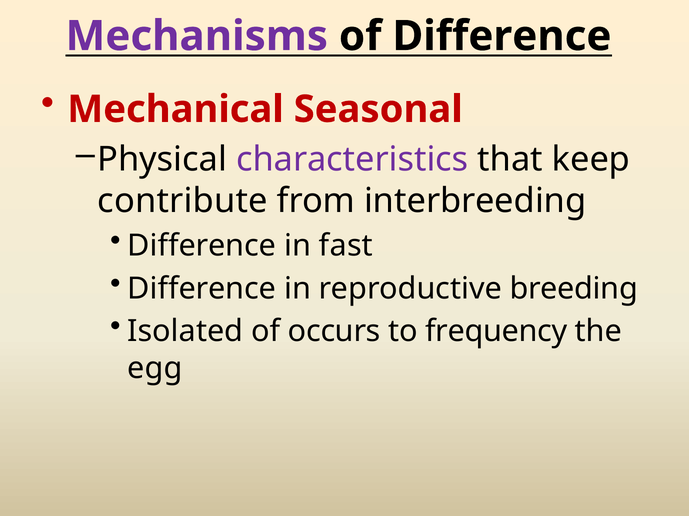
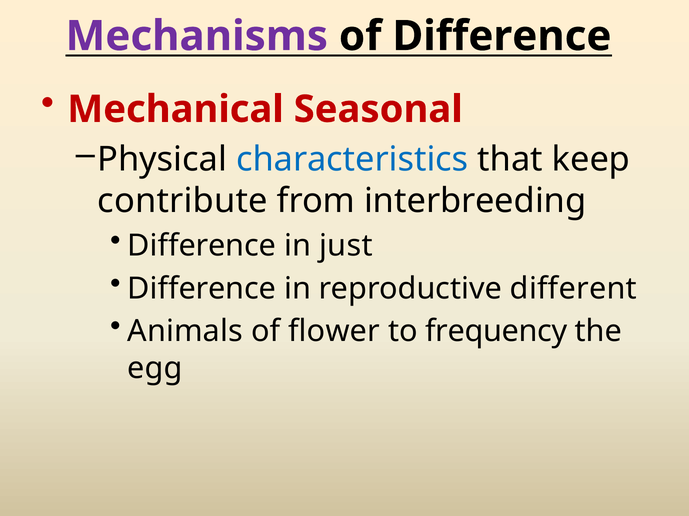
characteristics colour: purple -> blue (352, 160)
fast: fast -> just (346, 246)
breeding: breeding -> different (573, 289)
Isolated: Isolated -> Animals (185, 332)
occurs: occurs -> flower (334, 332)
